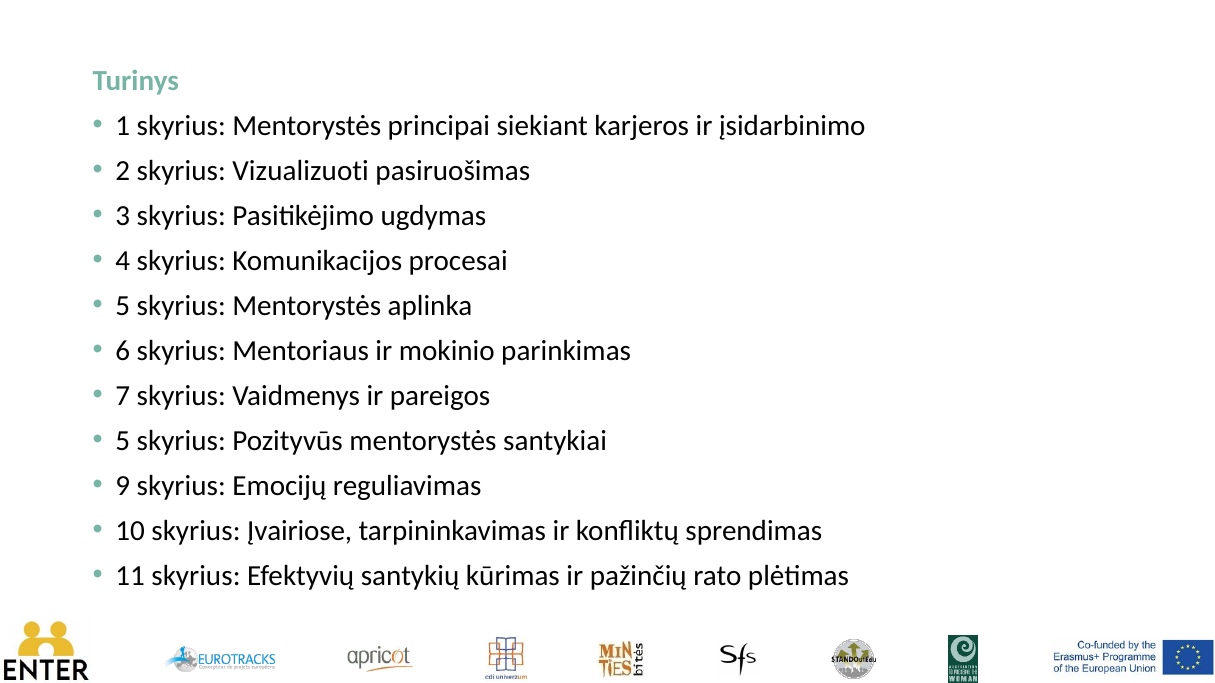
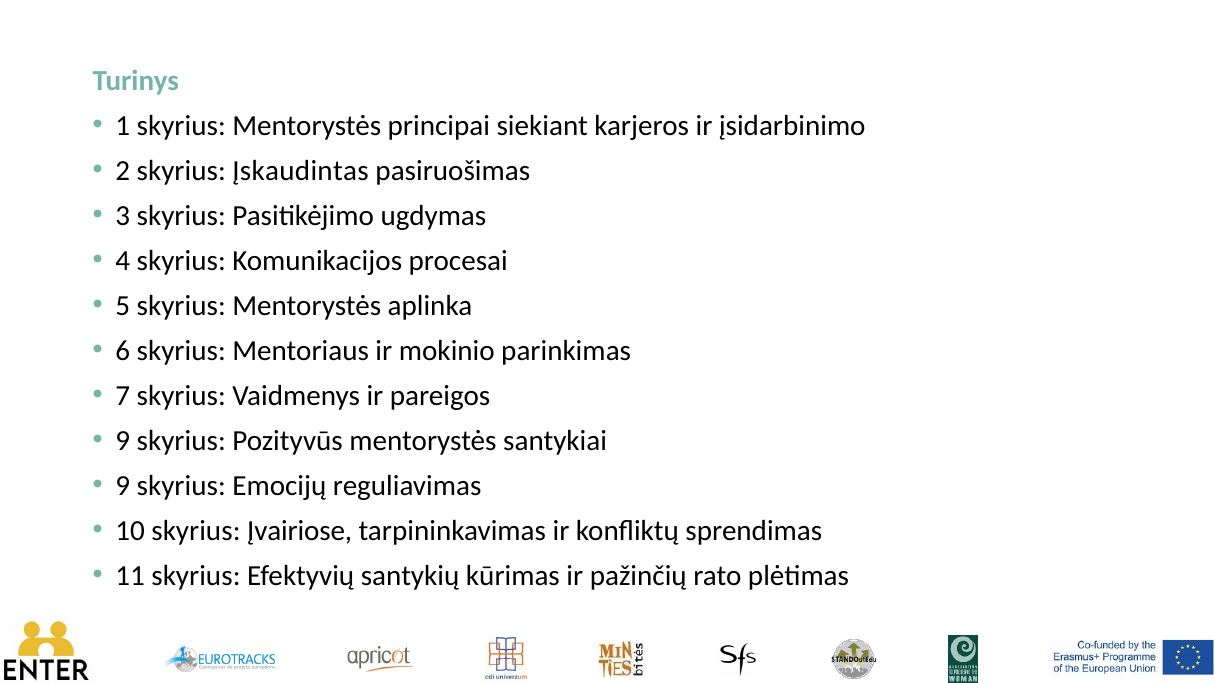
Vizualizuoti: Vizualizuoti -> Įskaudintas (301, 171)
5: 5 -> 9 (123, 441)
